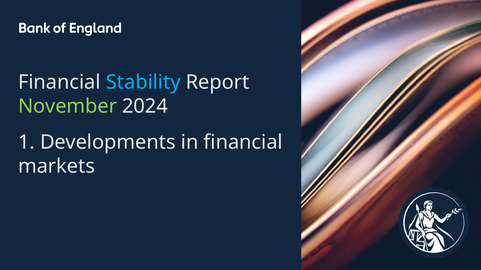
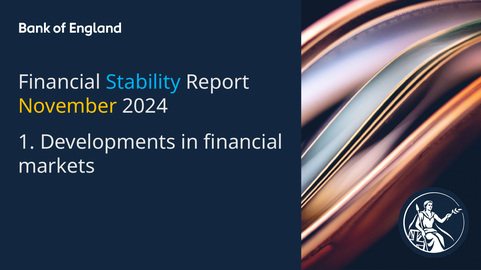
November colour: light green -> yellow (68, 107)
